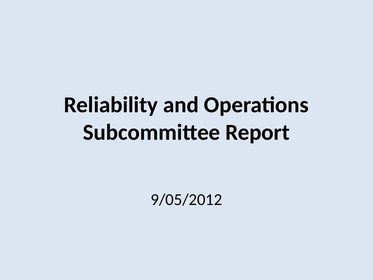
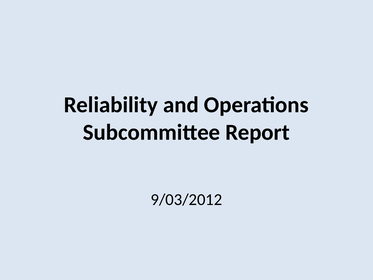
9/05/2012: 9/05/2012 -> 9/03/2012 (186, 199)
